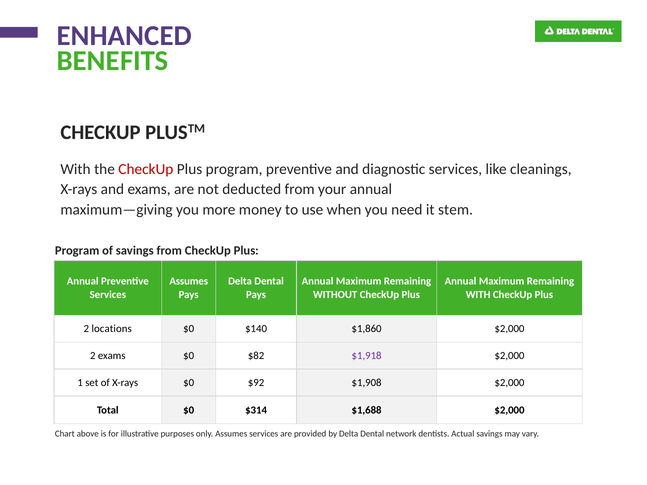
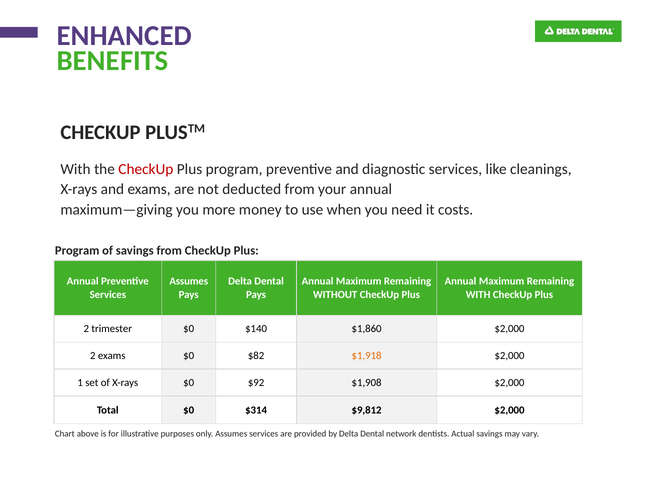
stem: stem -> costs (456, 210)
locations: locations -> trimester (112, 329)
$1,918 colour: purple -> orange (367, 356)
$1,688: $1,688 -> $9,812 (367, 410)
